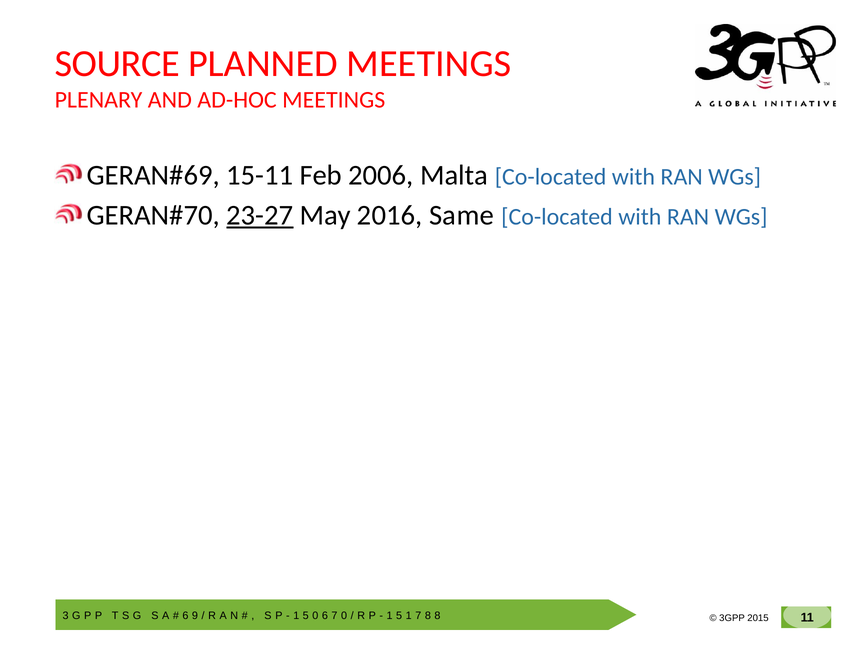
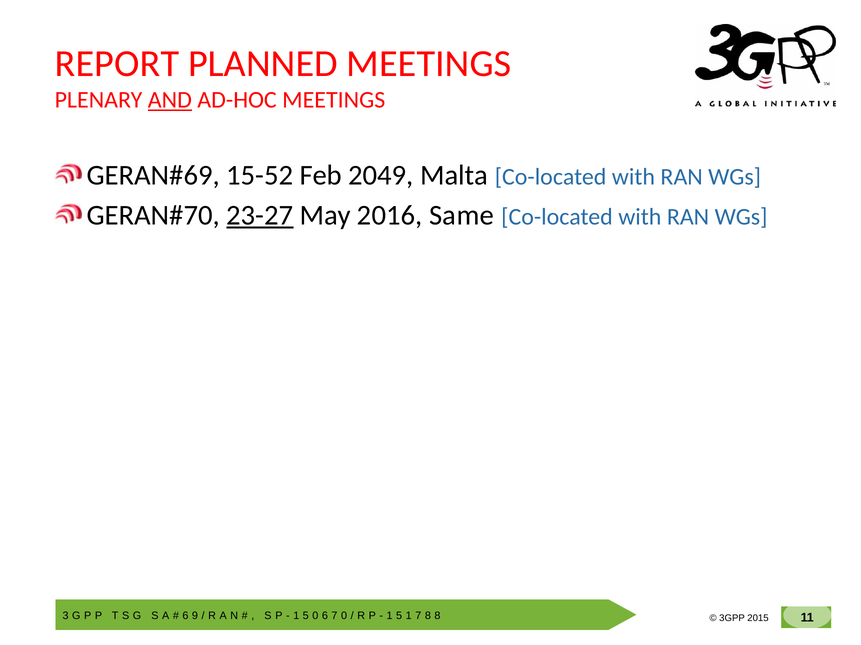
SOURCE: SOURCE -> REPORT (117, 64)
AND underline: none -> present (170, 100)
15-11: 15-11 -> 15-52 (260, 175)
2006: 2006 -> 2049 (381, 175)
